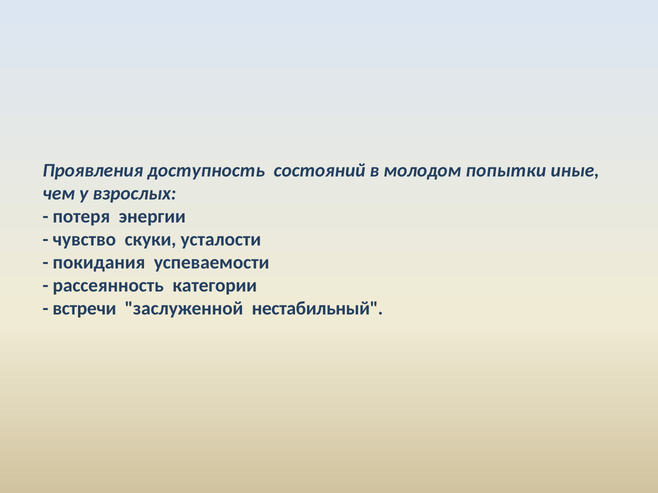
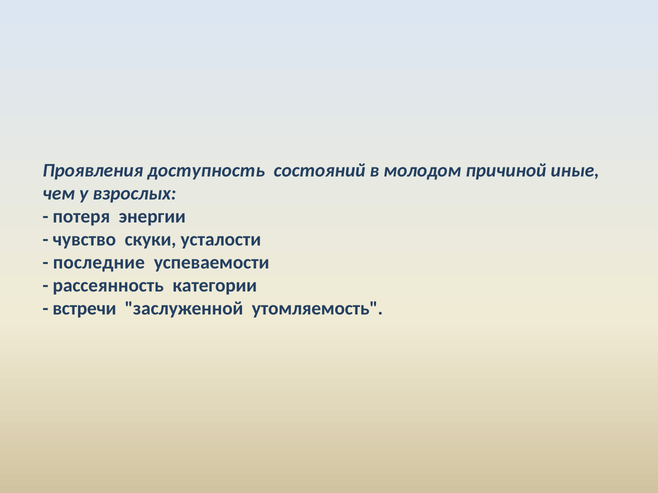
попытки: попытки -> причиной (506, 170)
покидания: покидания -> последние (99, 263)
нестабильный: нестабильный -> утомляемость (317, 309)
